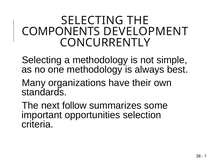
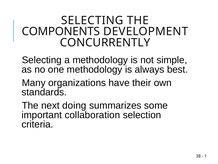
follow: follow -> doing (74, 105)
opportunities: opportunities -> collaboration (92, 115)
